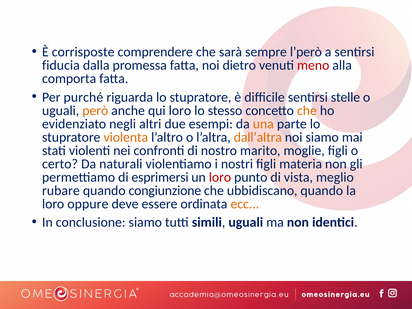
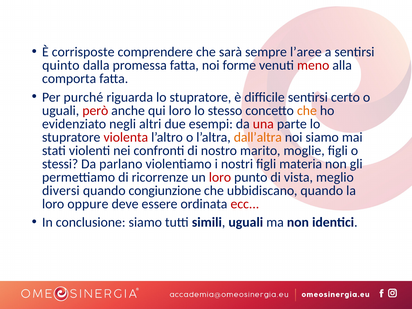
l’però: l’però -> l’aree (306, 52)
fiducia: fiducia -> quinto (61, 65)
dietro: dietro -> forme (239, 65)
stelle: stelle -> certo (345, 97)
però colour: orange -> red (95, 111)
una colour: orange -> red (263, 124)
violenta colour: orange -> red (126, 137)
certo: certo -> stessi (60, 164)
naturali: naturali -> parlano (121, 164)
esprimersi: esprimersi -> ricorrenze (160, 177)
rubare: rubare -> diversi (61, 191)
ecc colour: orange -> red (245, 204)
